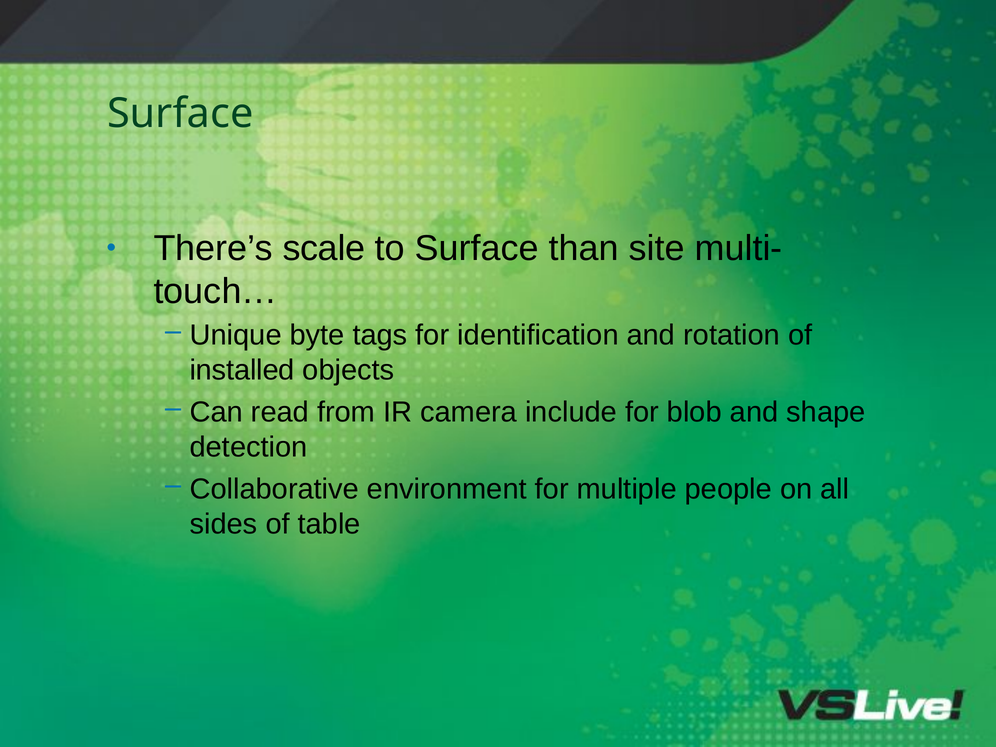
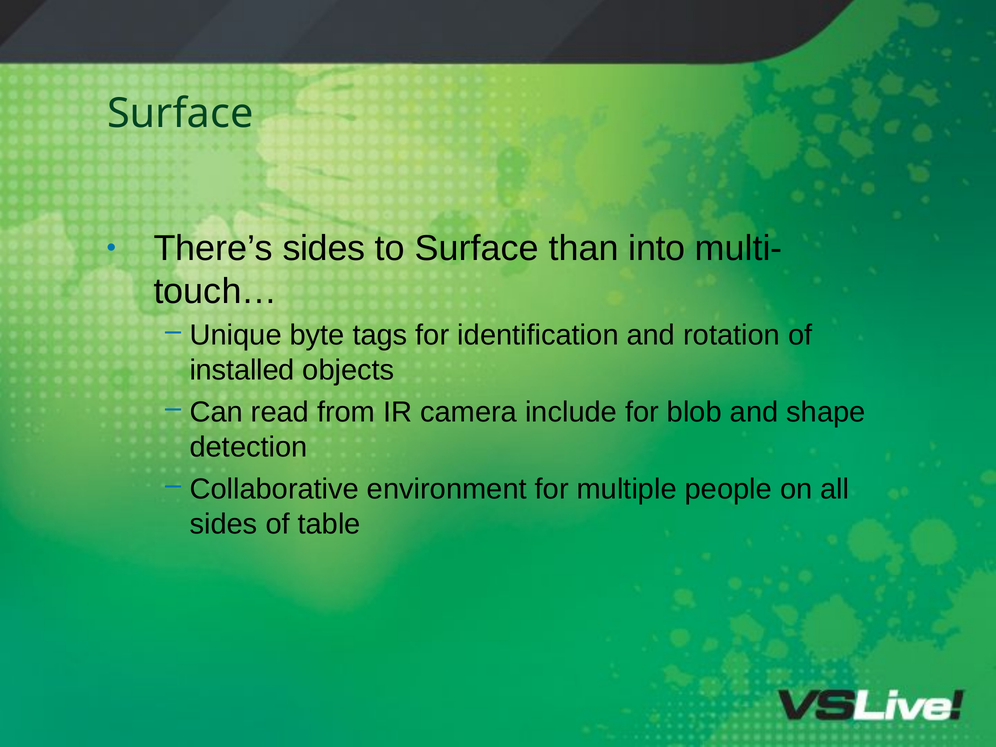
There’s scale: scale -> sides (324, 248)
site: site -> into (657, 248)
